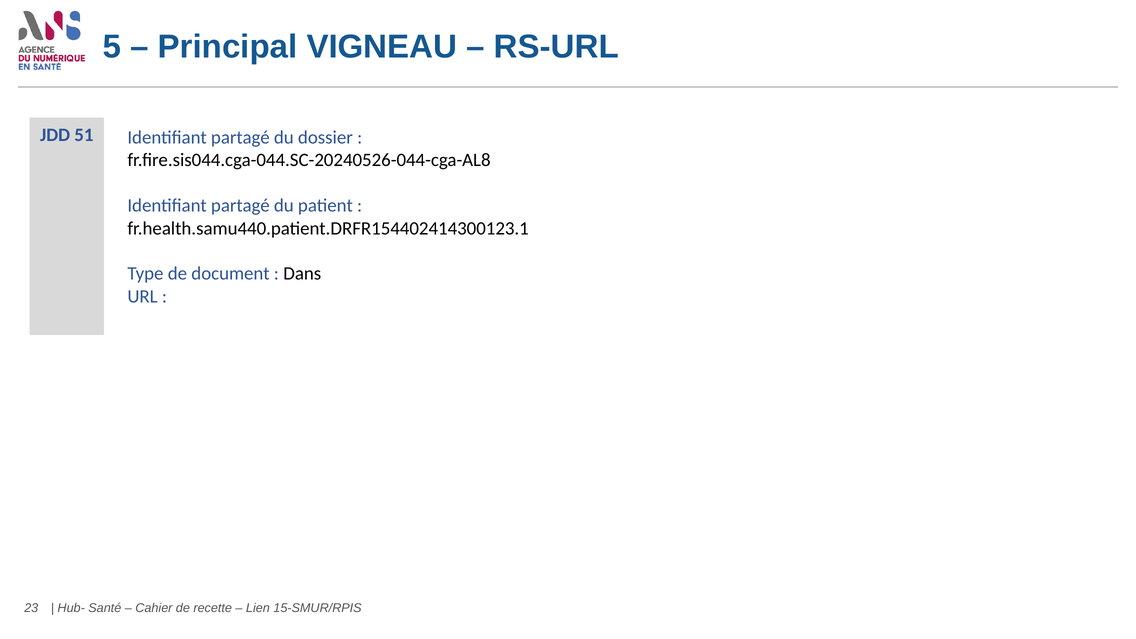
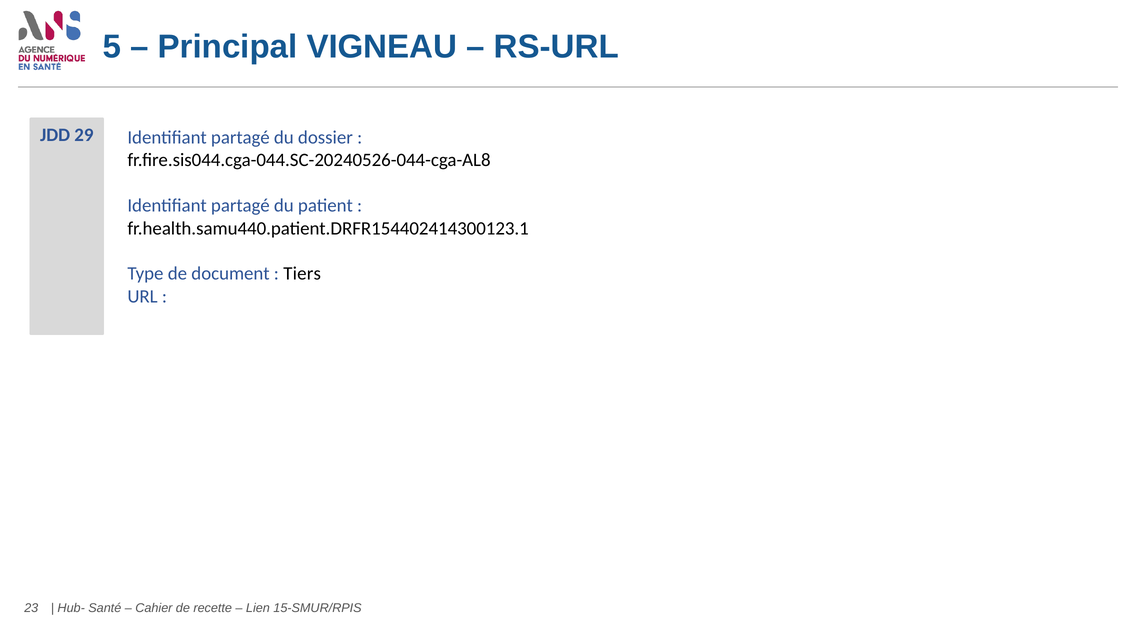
51: 51 -> 29 (84, 135)
Dans: Dans -> Tiers (302, 274)
